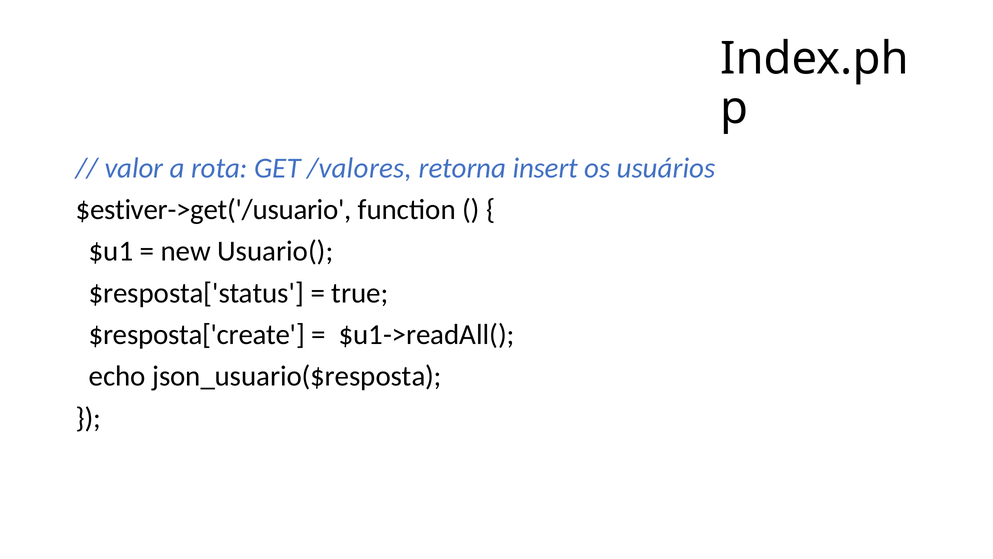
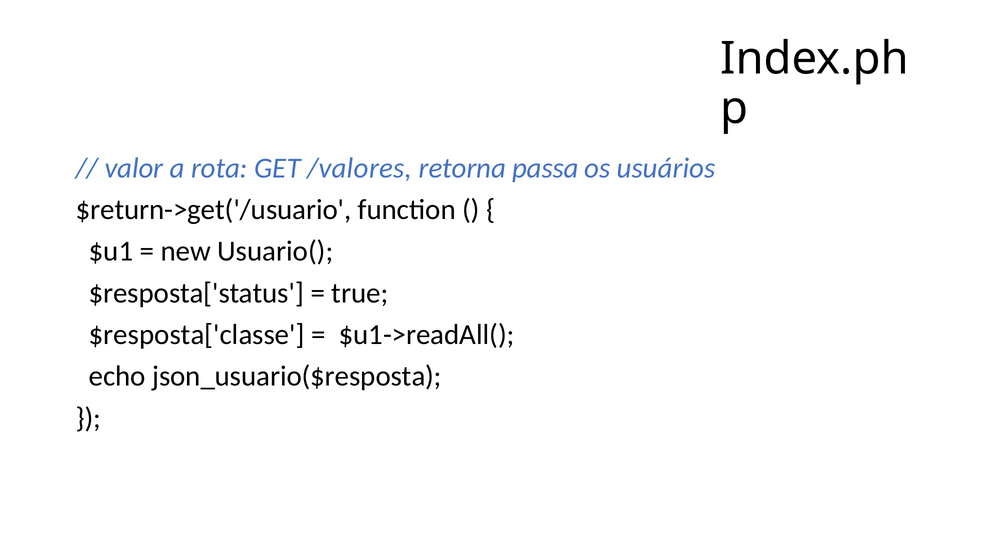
insert: insert -> passa (545, 168)
$estiver->get('/usuario: $estiver->get('/usuario -> $return->get('/usuario (214, 210)
$resposta['create: $resposta['create -> $resposta['classe (197, 334)
